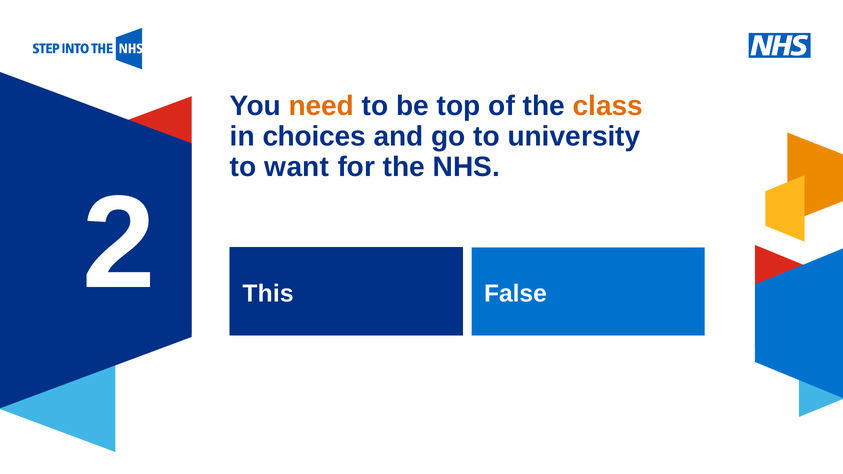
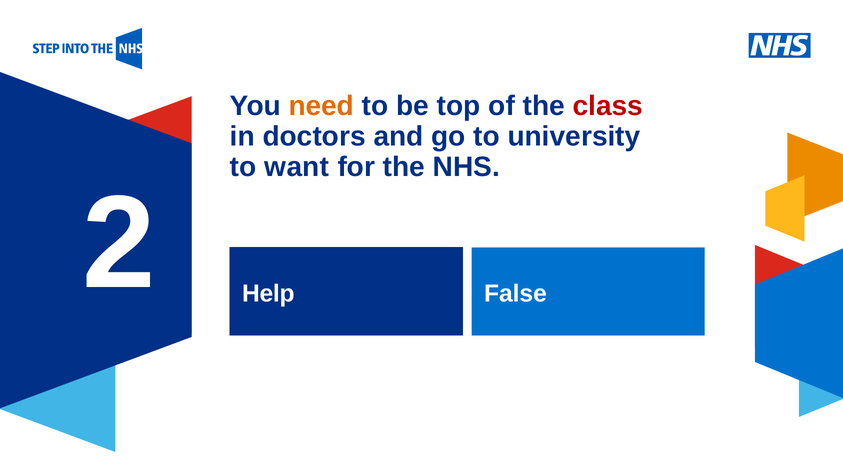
class colour: orange -> red (608, 106)
choices: choices -> doctors (314, 137)
This: This -> Help (268, 294)
